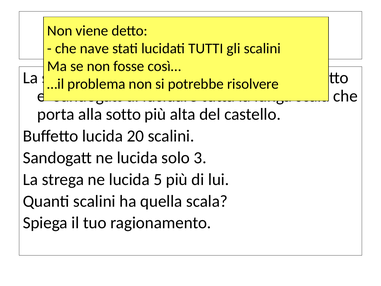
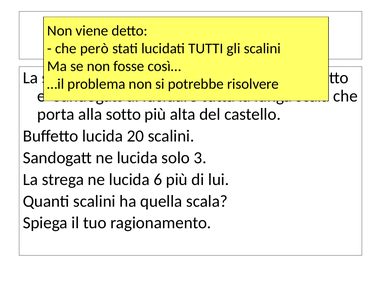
nave: nave -> però (94, 48)
5: 5 -> 6 (158, 179)
